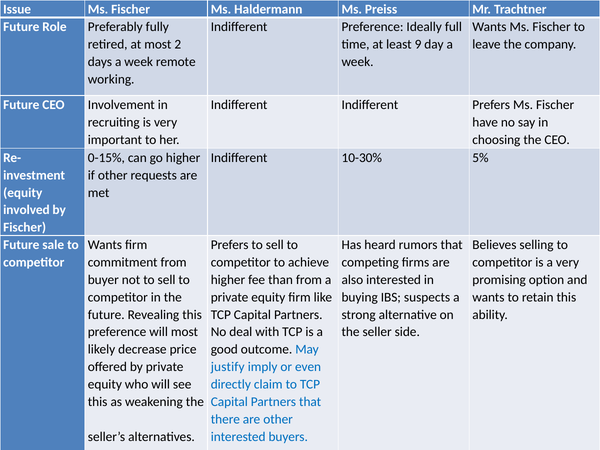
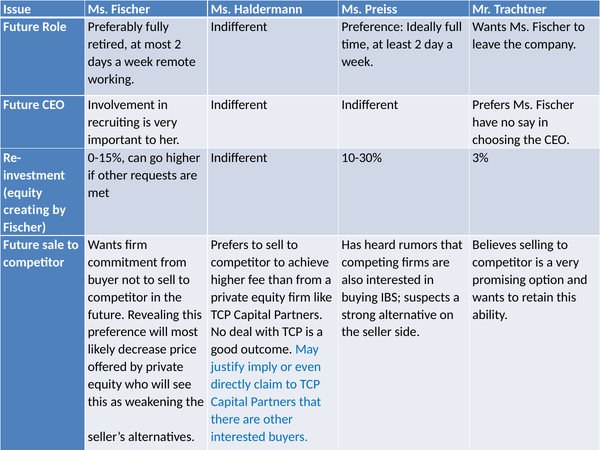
least 9: 9 -> 2 (418, 44)
5%: 5% -> 3% (480, 158)
involved: involved -> creating (26, 210)
